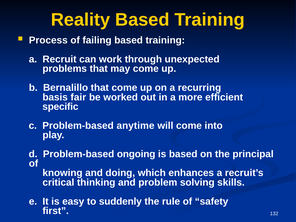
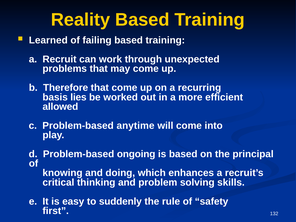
Process: Process -> Learned (48, 40)
Bernalillo: Bernalillo -> Therefore (66, 88)
fair: fair -> lies (78, 97)
specific: specific -> allowed (60, 107)
